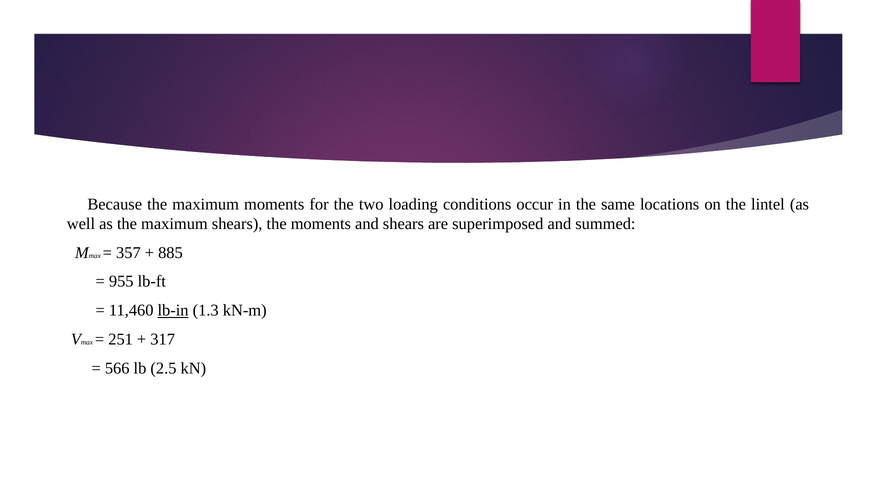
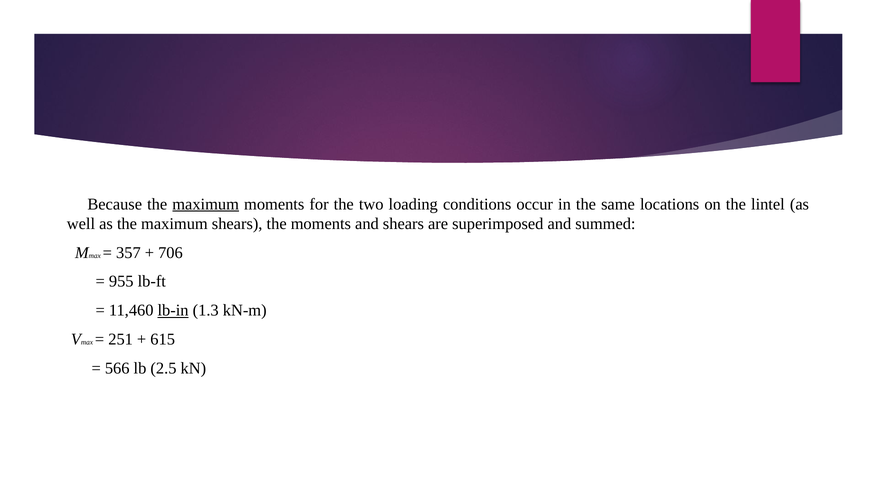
maximum underline: none -> present (206, 204)
885: 885 -> 706 (170, 253)
317: 317 -> 615 (163, 339)
